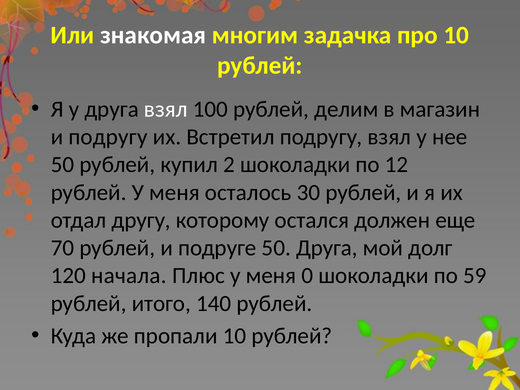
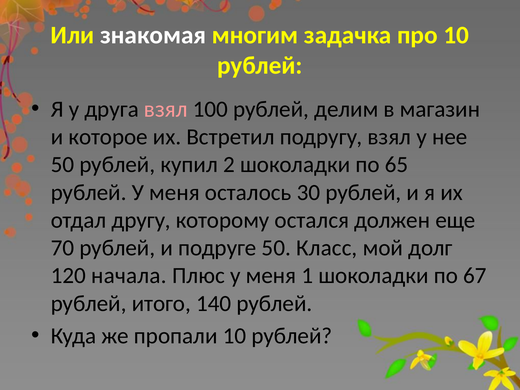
взял colour: white -> pink (166, 109)
и подругу: подругу -> которое (108, 137)
12: 12 -> 65 (397, 165)
50 Друга: Друга -> Класс (327, 248)
0: 0 -> 1 (307, 276)
59: 59 -> 67 (475, 276)
